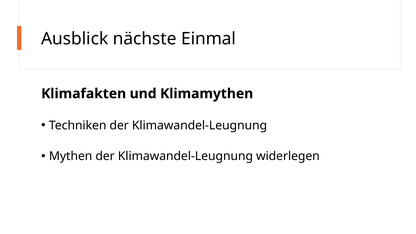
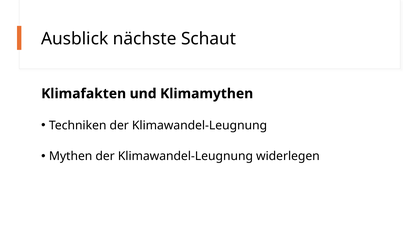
Einmal: Einmal -> Schaut (209, 39)
